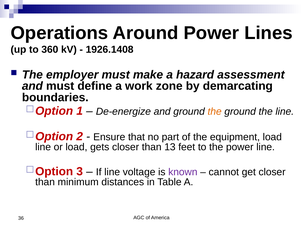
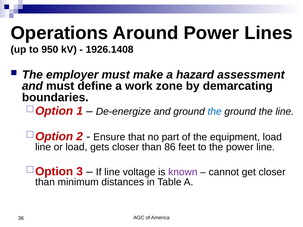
360: 360 -> 950 (50, 50)
the colour: orange -> blue (215, 112)
13: 13 -> 86 (170, 147)
